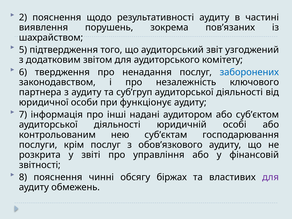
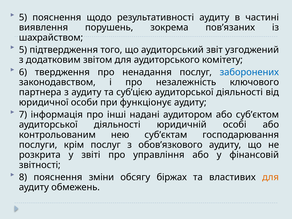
2: 2 -> 5 (23, 17)
суб’груп: суб’груп -> суб’цією (134, 92)
чинні: чинні -> зміни (101, 177)
для colour: purple -> orange (271, 177)
